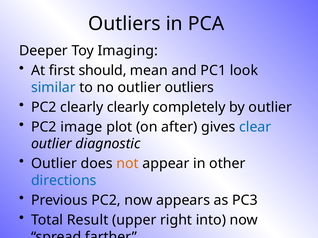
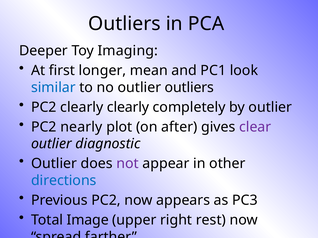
should: should -> longer (102, 71)
image: image -> nearly (81, 127)
clear colour: blue -> purple (255, 127)
not colour: orange -> purple (128, 164)
Result: Result -> Image (88, 220)
into: into -> rest (211, 220)
